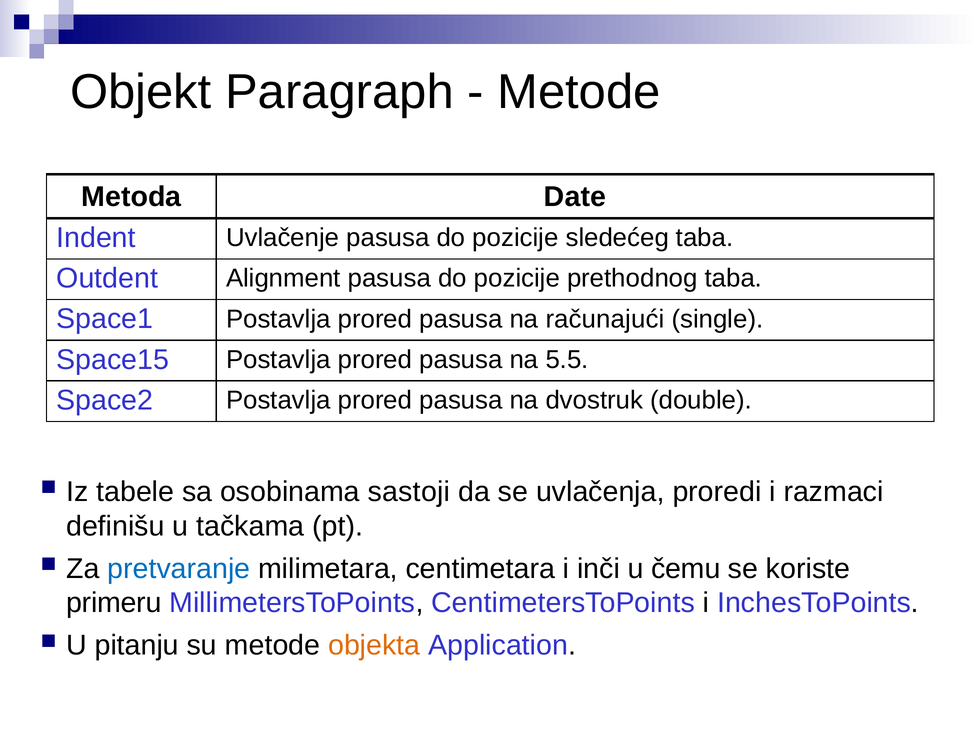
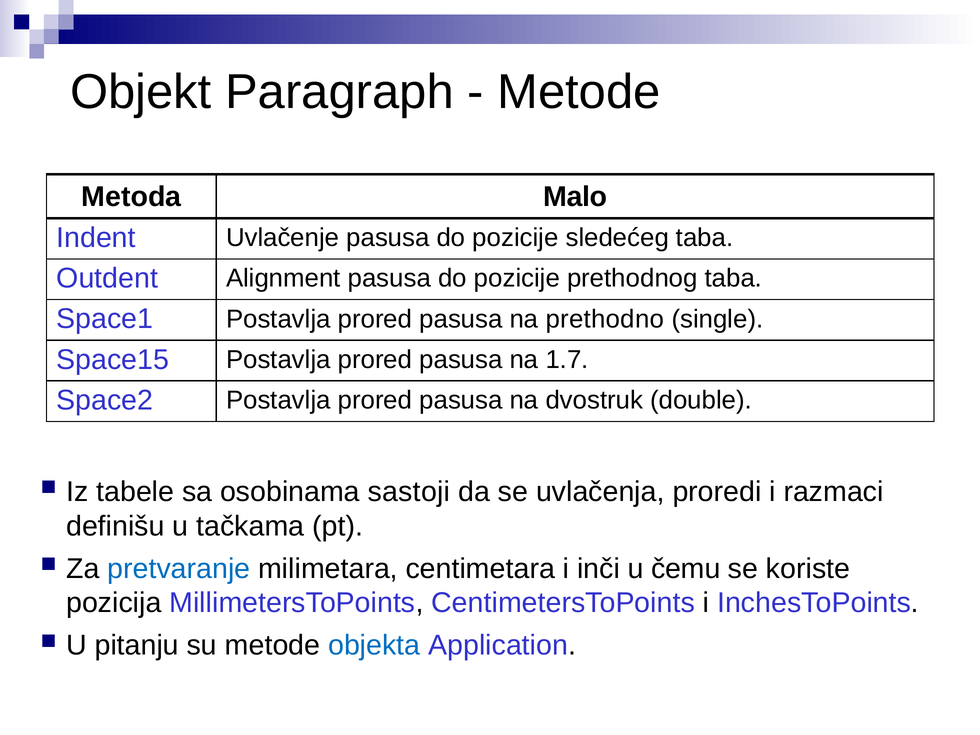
Date: Date -> Malo (575, 197)
računajući: računajući -> prethodno (605, 319)
5.5: 5.5 -> 1.7 (567, 360)
primeru: primeru -> pozicija (114, 603)
objekta colour: orange -> blue (374, 646)
